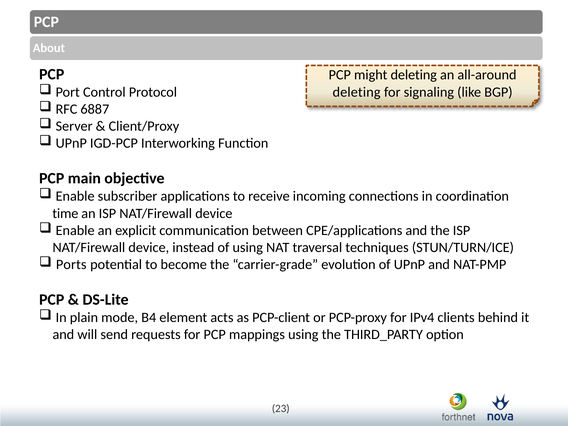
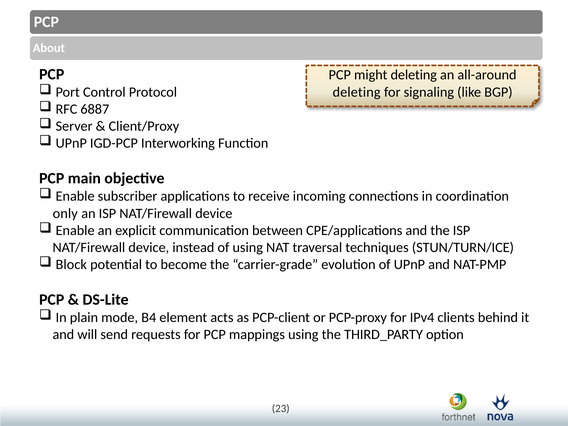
time: time -> only (65, 213)
Ports: Ports -> Block (71, 264)
